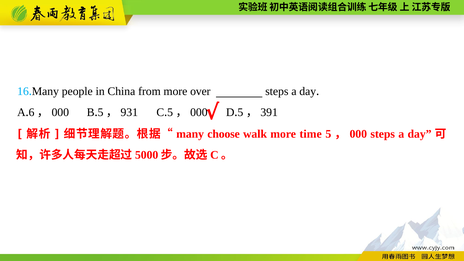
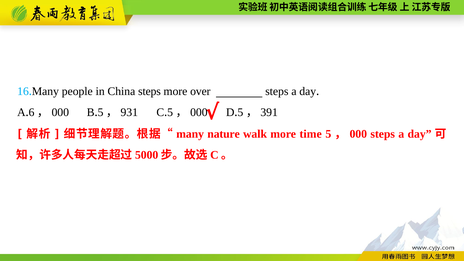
China from: from -> steps (149, 91)
choose: choose -> nature (224, 134)
